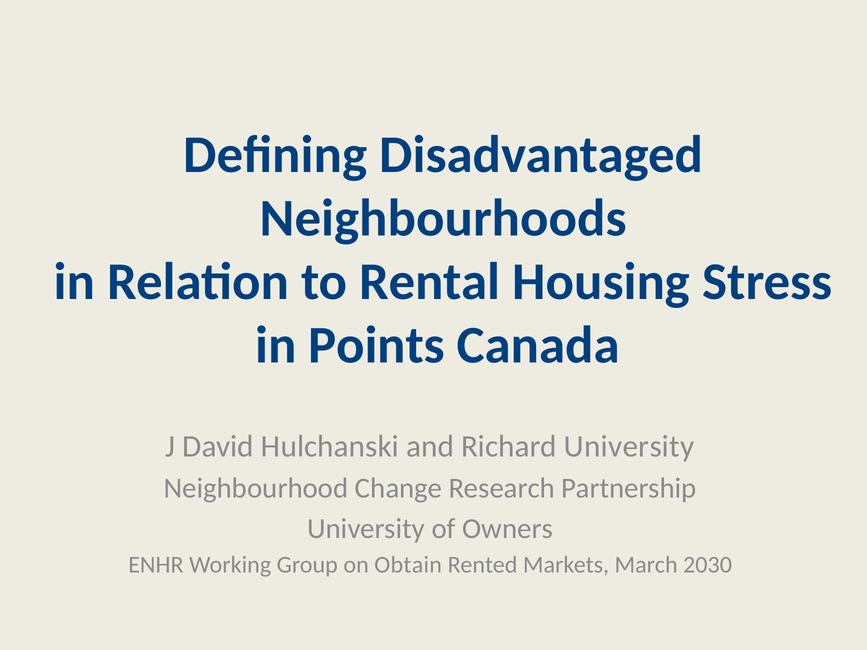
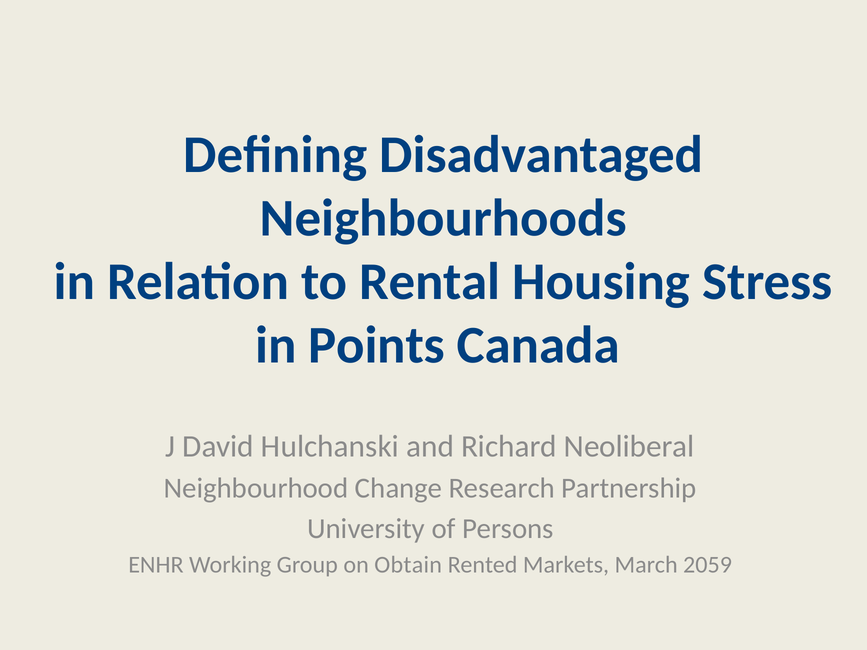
Richard University: University -> Neoliberal (629, 447)
Owners: Owners -> Persons (508, 529)
2030: 2030 -> 2059 (708, 565)
